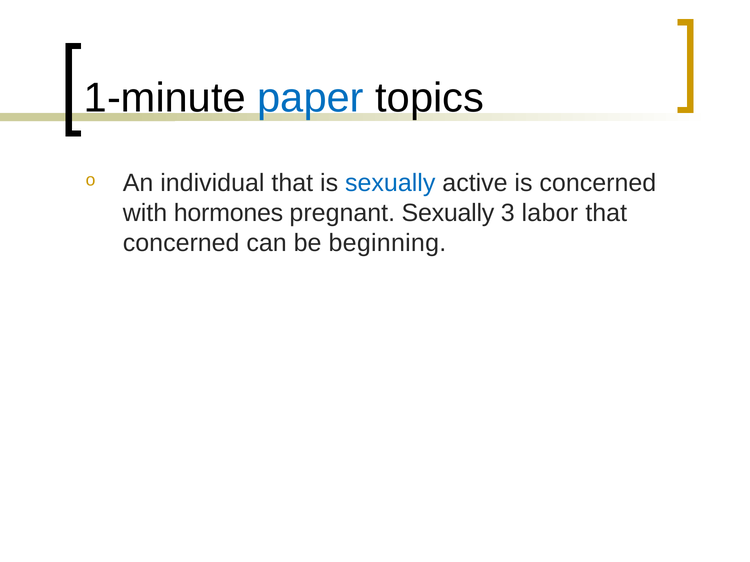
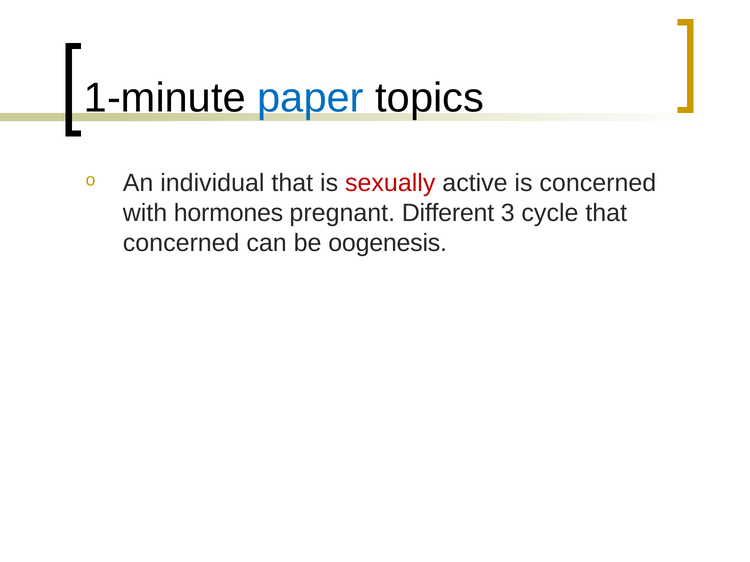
sexually colour: blue -> red (390, 183)
pregnant Sexually: Sexually -> Different (448, 213)
labor: labor -> cycle (550, 213)
beginning: beginning -> oogenesis (388, 243)
